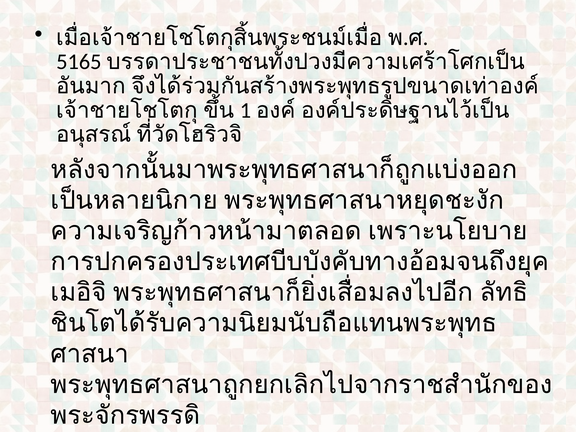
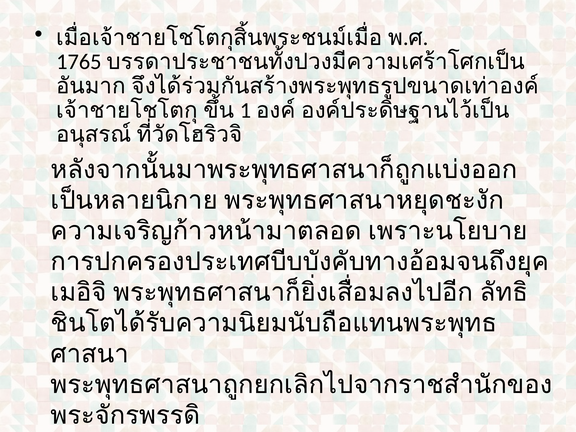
5165: 5165 -> 1765 (79, 62)
